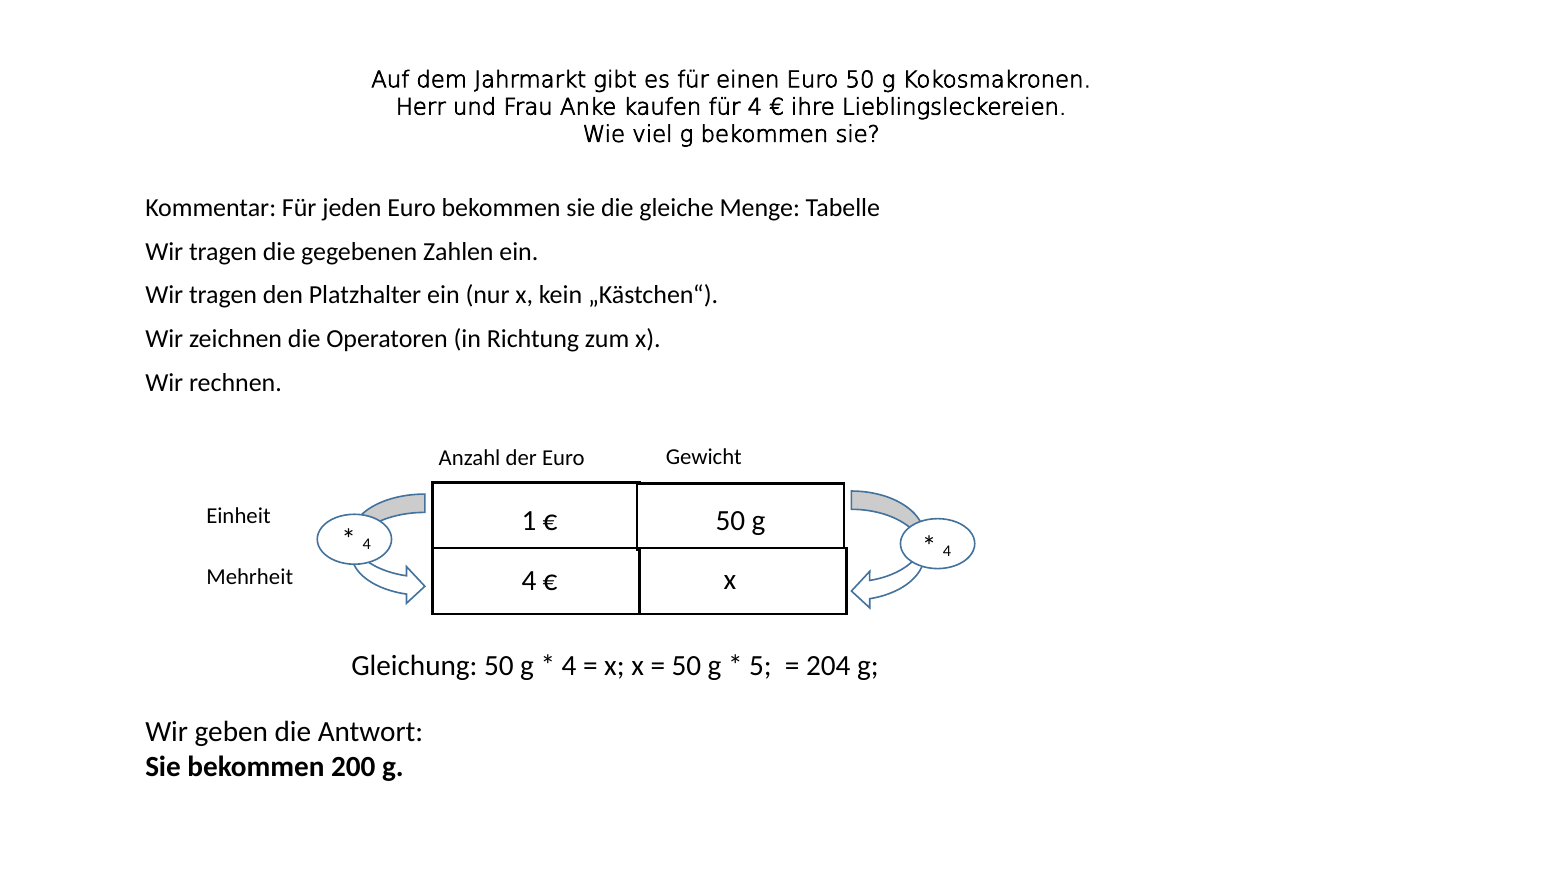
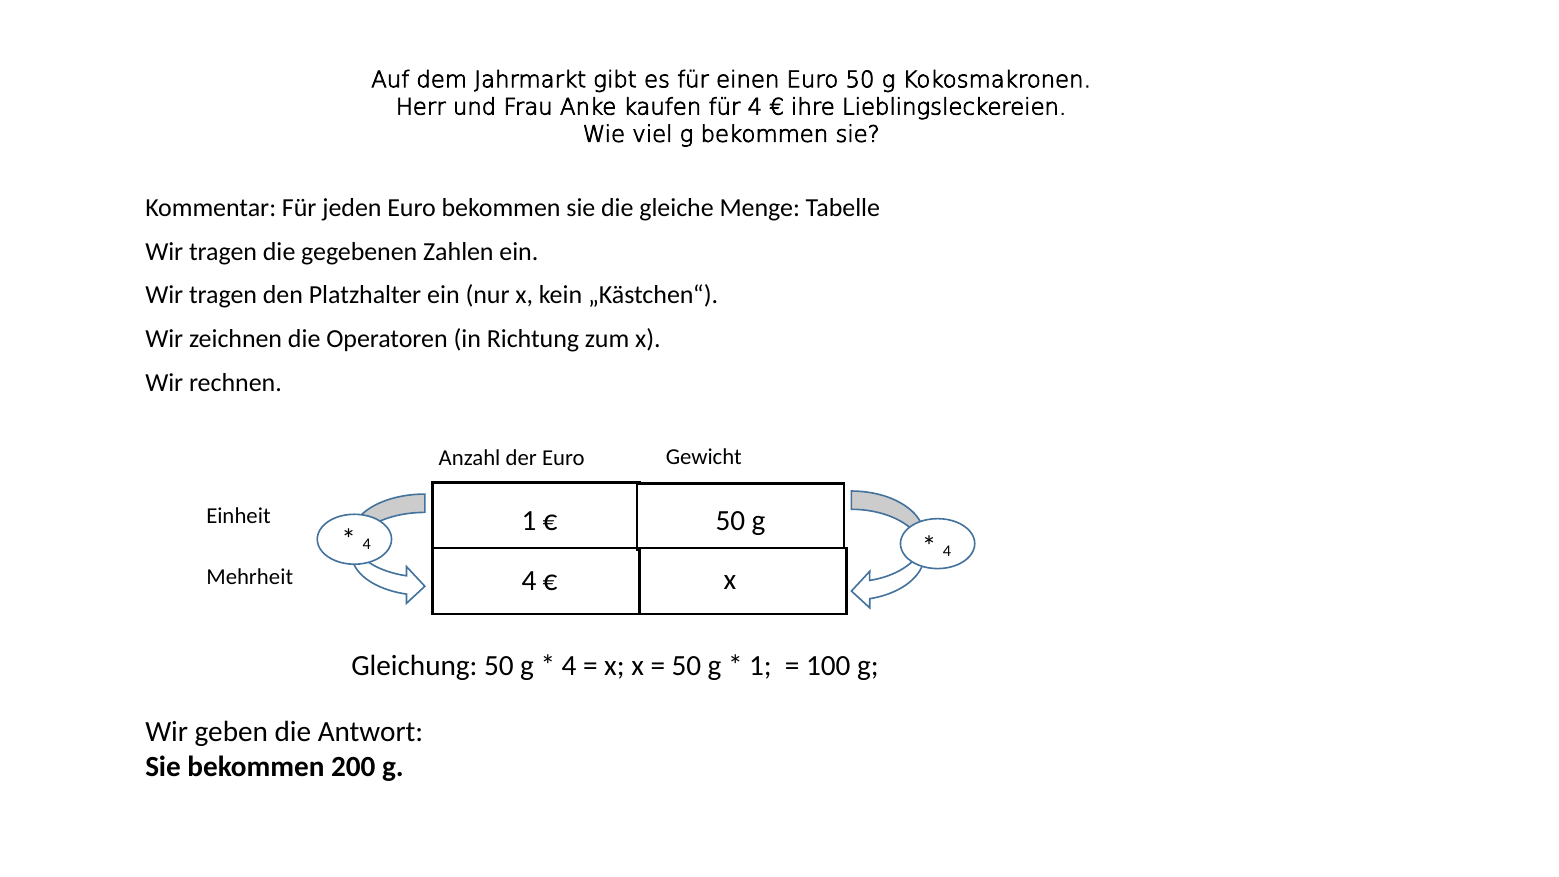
5: 5 -> 1 (760, 666)
204: 204 -> 100 (828, 666)
